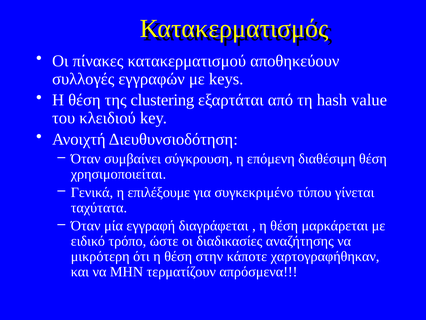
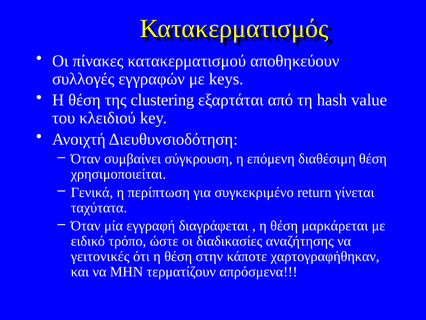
επιλέξουμε: επιλέξουμε -> περίπτωση (159, 192)
τύπου: τύπου -> return (314, 192)
μικρότερη: μικρότερη -> γειτονικές (100, 256)
